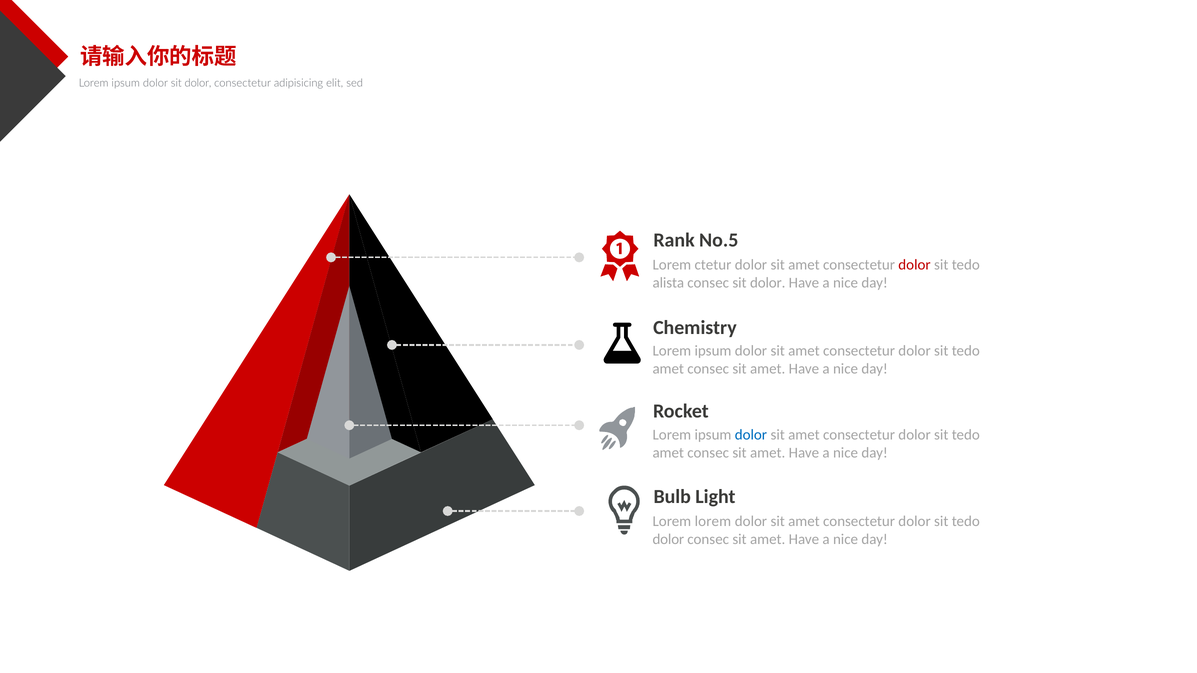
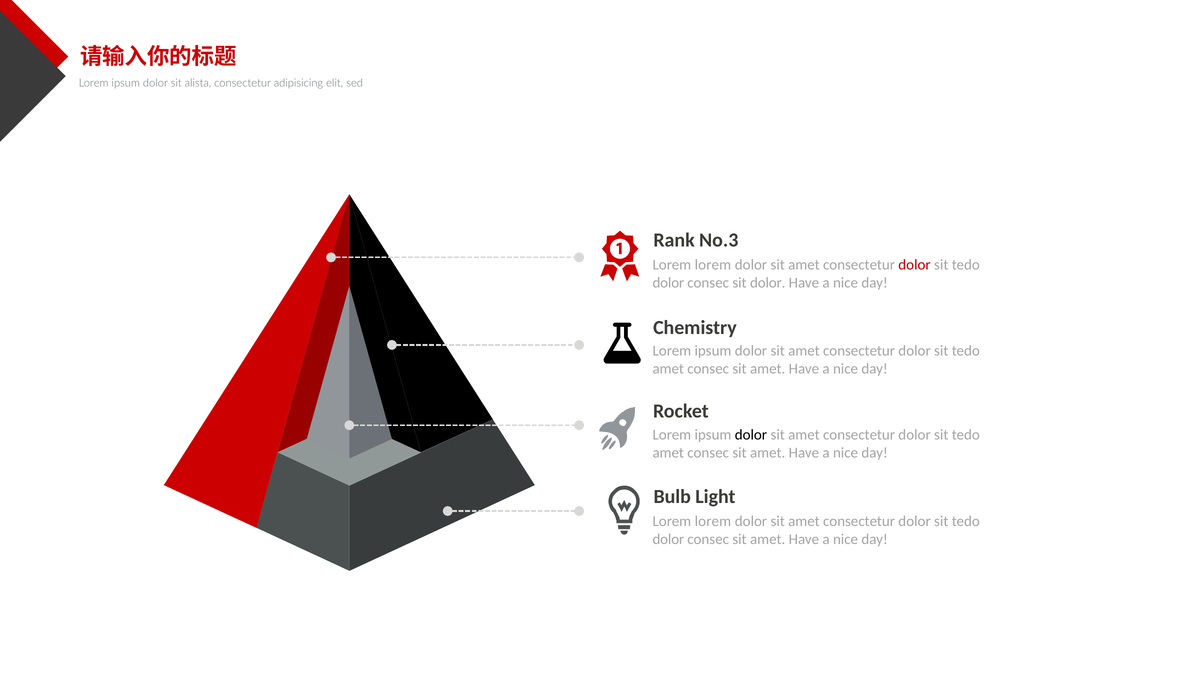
dolor sit dolor: dolor -> alista (198, 83)
No.5: No.5 -> No.3 (719, 241)
ctetur: ctetur -> lorem (713, 265)
alista: alista -> dolor (668, 283)
dolor colour: blue -> black (751, 435)
